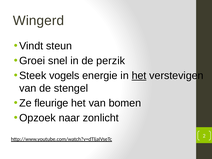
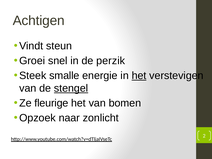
Wingerd: Wingerd -> Achtigen (39, 21)
vogels: vogels -> smalle (64, 76)
stengel underline: none -> present (71, 88)
